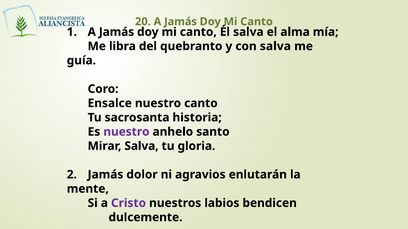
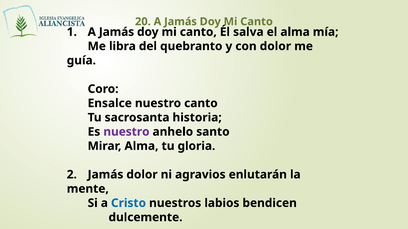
con salva: salva -> dolor (275, 46)
Mirar Salva: Salva -> Alma (141, 146)
Cristo colour: purple -> blue (129, 203)
